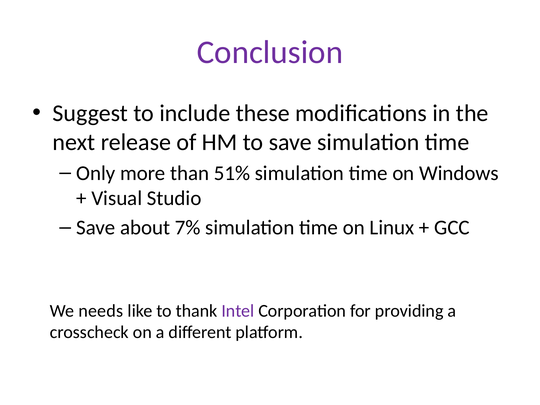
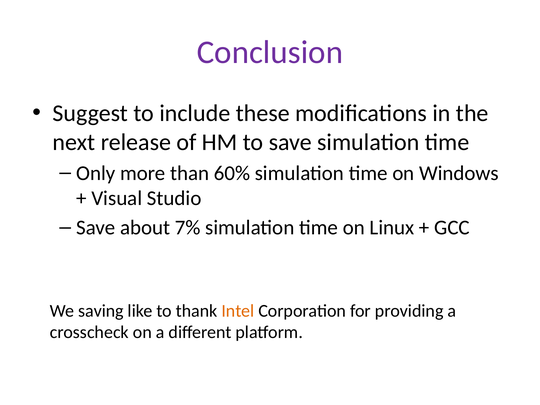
51%: 51% -> 60% (232, 173)
needs: needs -> saving (101, 311)
Intel colour: purple -> orange (238, 311)
